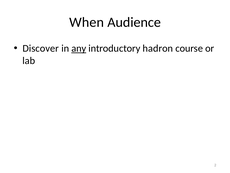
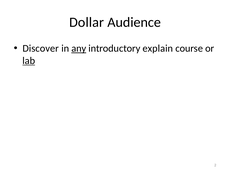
When: When -> Dollar (87, 22)
hadron: hadron -> explain (158, 48)
lab underline: none -> present (29, 61)
